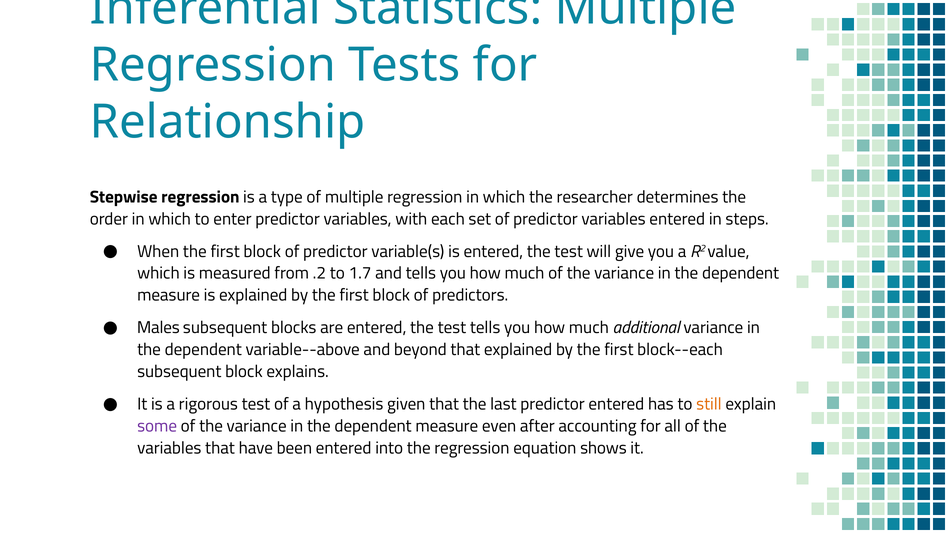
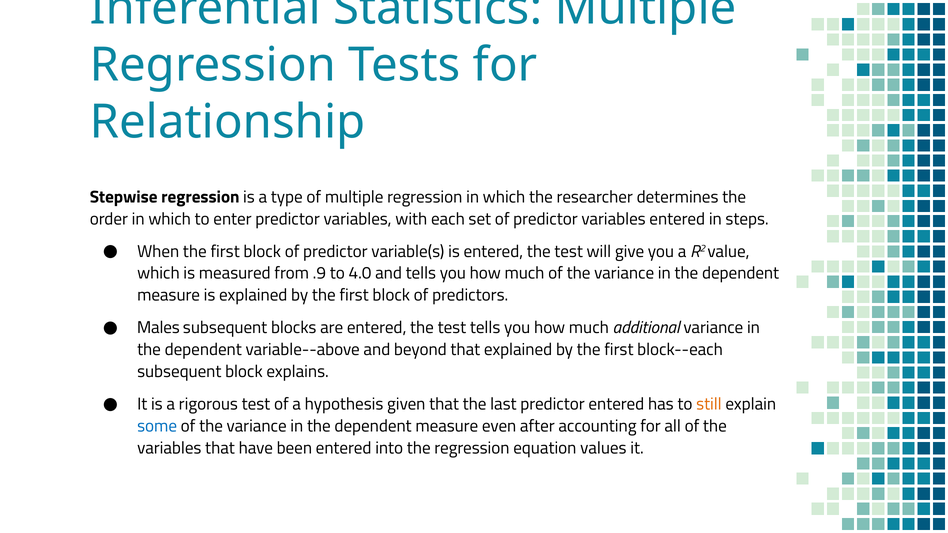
.2: .2 -> .9 (319, 273)
1.7: 1.7 -> 4.0 (360, 273)
some colour: purple -> blue (157, 426)
shows: shows -> values (603, 448)
